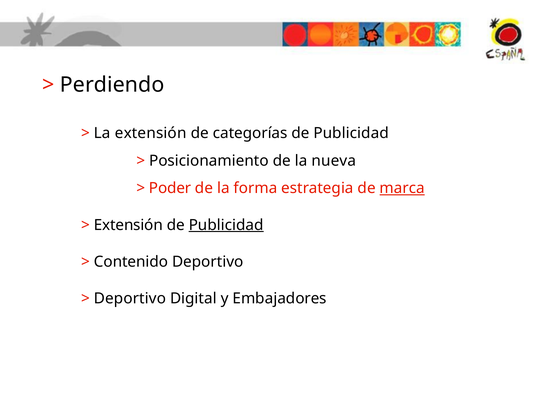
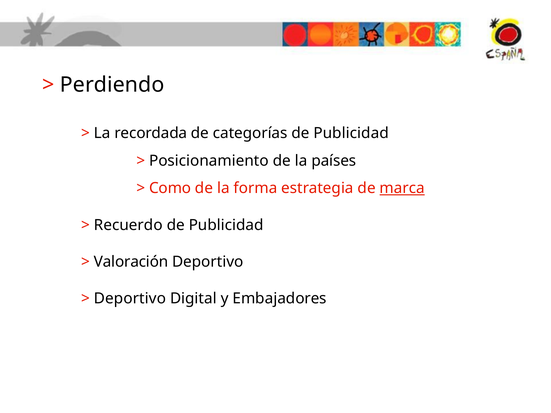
La extensión: extensión -> recordada (151, 133)
nueva: nueva -> países (334, 161)
Poder: Poder -> Como (170, 188)
Extensión: Extensión -> Recuerdo (128, 225)
Publicidad underline: present -> none (226, 225)
Contenido: Contenido -> Valoración (131, 262)
